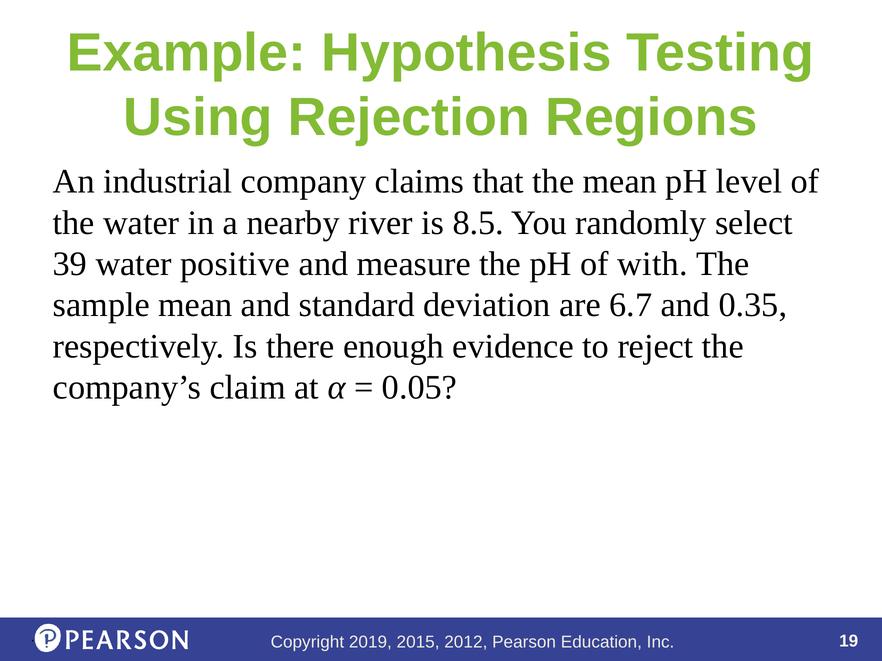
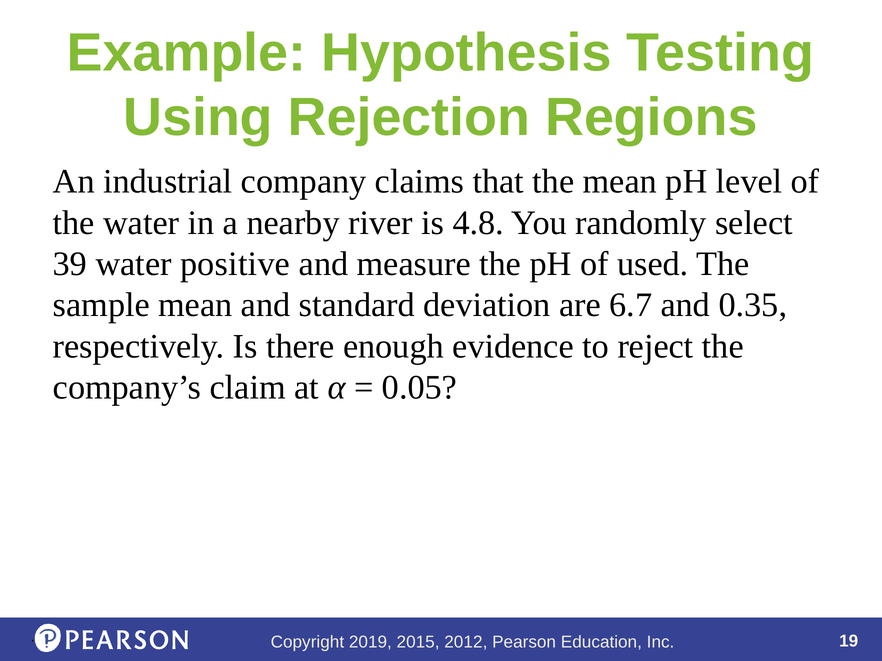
8.5: 8.5 -> 4.8 (478, 223)
with: with -> used (653, 264)
